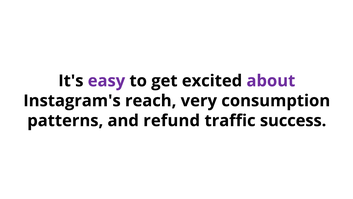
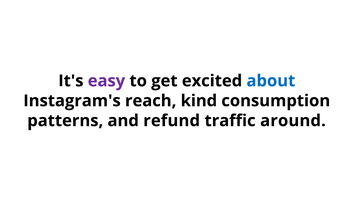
about colour: purple -> blue (271, 81)
very: very -> kind (199, 101)
success: success -> around (293, 120)
